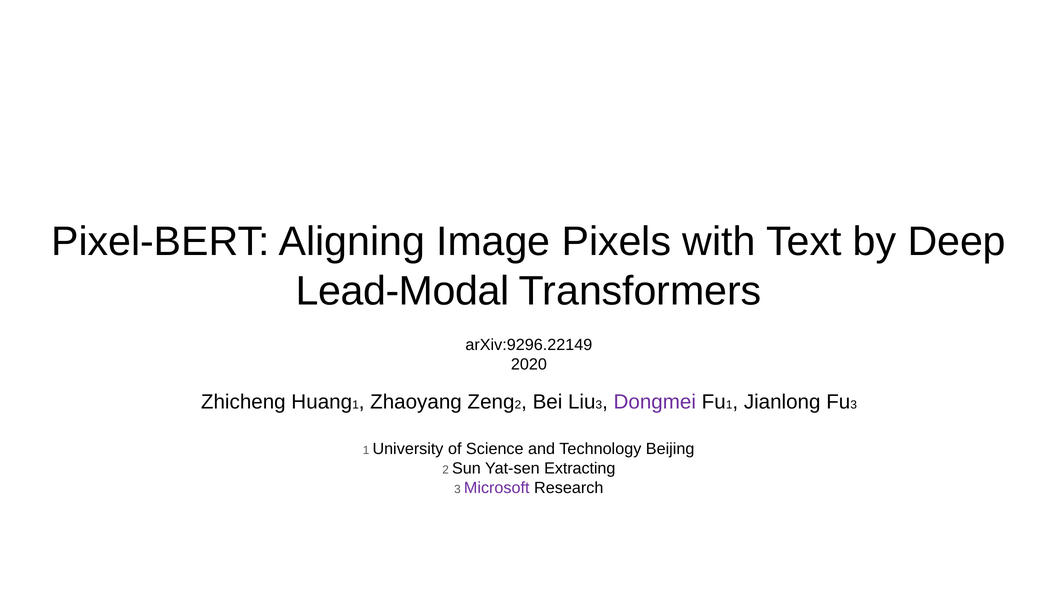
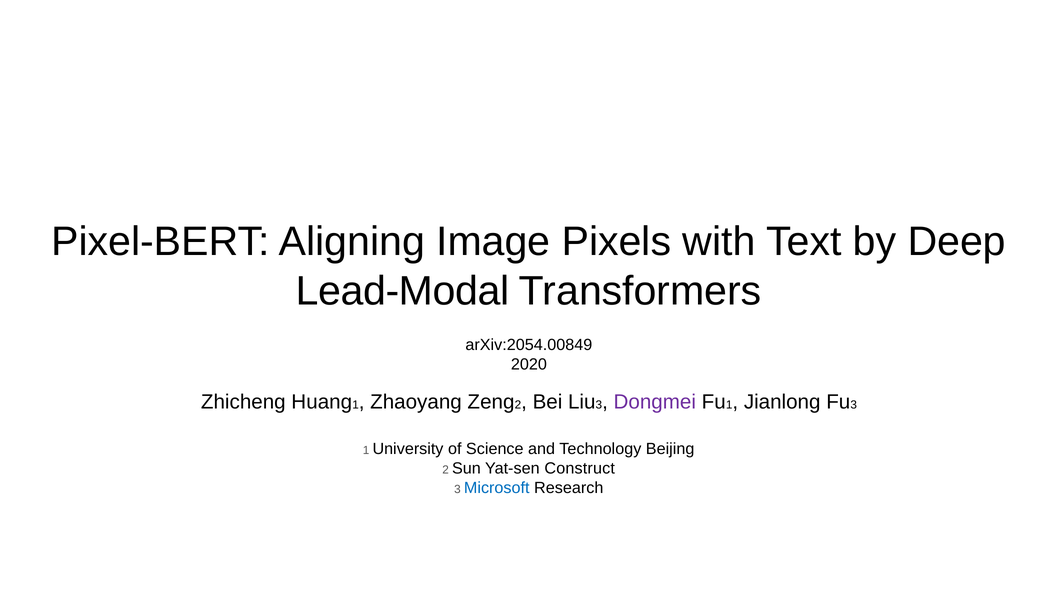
arXiv:9296.22149: arXiv:9296.22149 -> arXiv:2054.00849 (529, 345)
Extracting: Extracting -> Construct (580, 469)
Microsoft colour: purple -> blue (497, 488)
